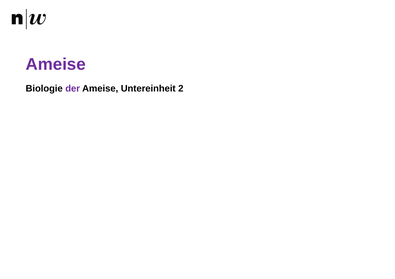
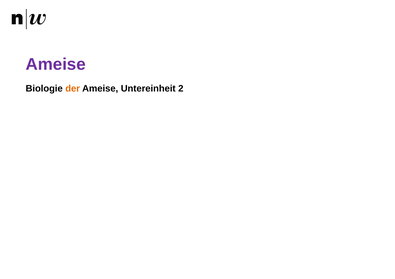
der colour: purple -> orange (73, 89)
